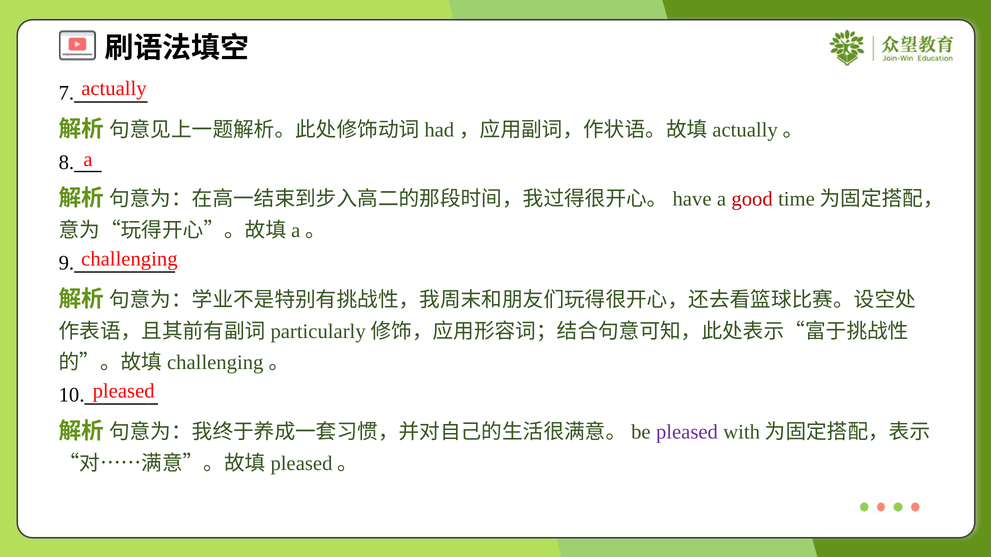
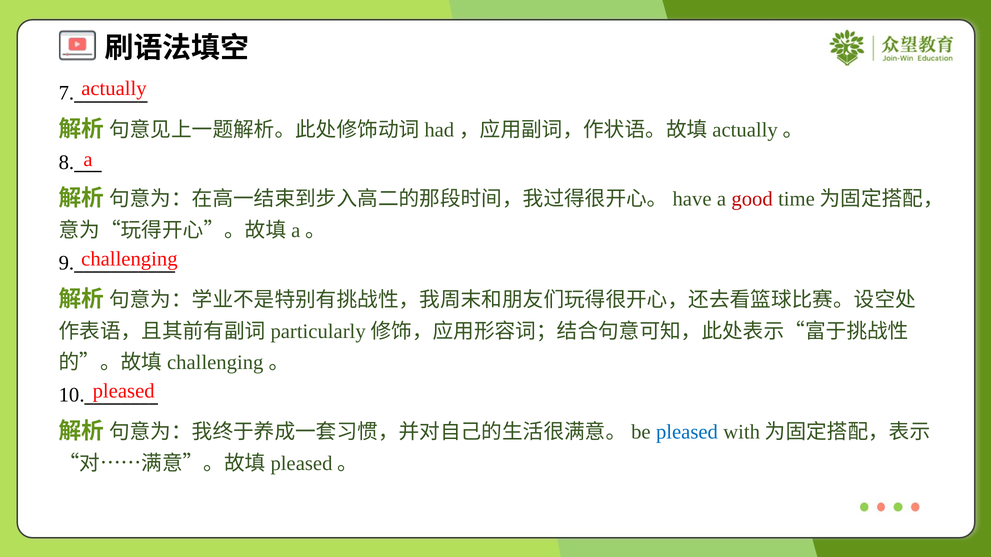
pleased colour: purple -> blue (687, 432)
